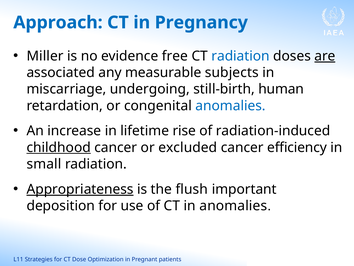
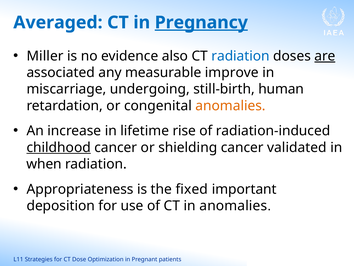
Approach: Approach -> Averaged (58, 22)
Pregnancy underline: none -> present (201, 22)
free: free -> also (175, 56)
subjects: subjects -> improve (232, 72)
anomalies colour: blue -> orange (231, 106)
excluded: excluded -> shielding (188, 147)
efficiency: efficiency -> validated (297, 147)
small: small -> when (44, 164)
Appropriateness underline: present -> none (80, 189)
flush: flush -> fixed (192, 189)
